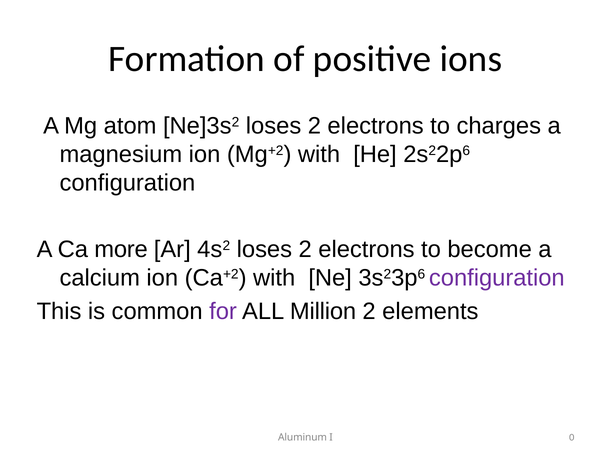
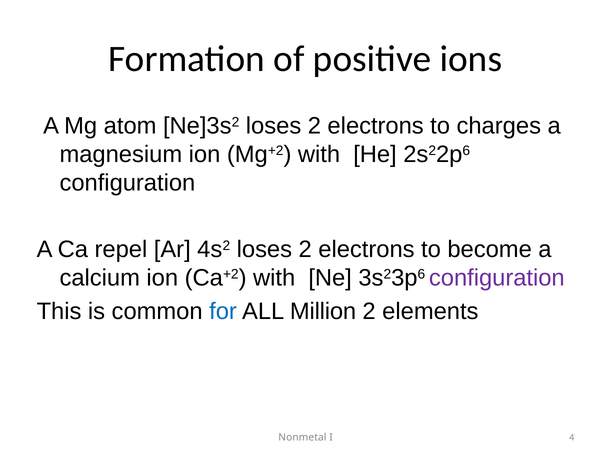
more: more -> repel (121, 250)
for colour: purple -> blue (223, 311)
Aluminum: Aluminum -> Nonmetal (302, 438)
0: 0 -> 4 (572, 438)
